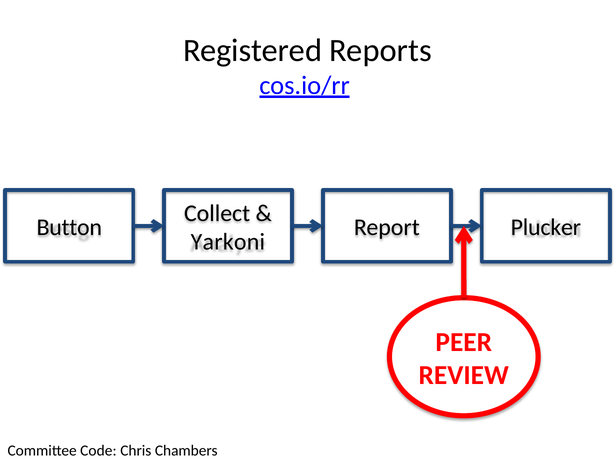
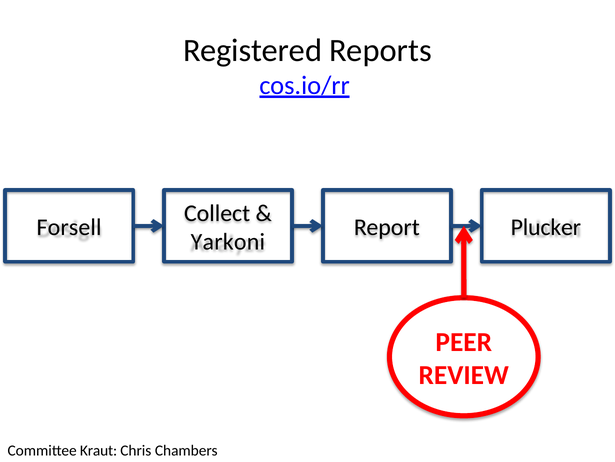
Button: Button -> Forsell (69, 227)
Code: Code -> Kraut (99, 450)
